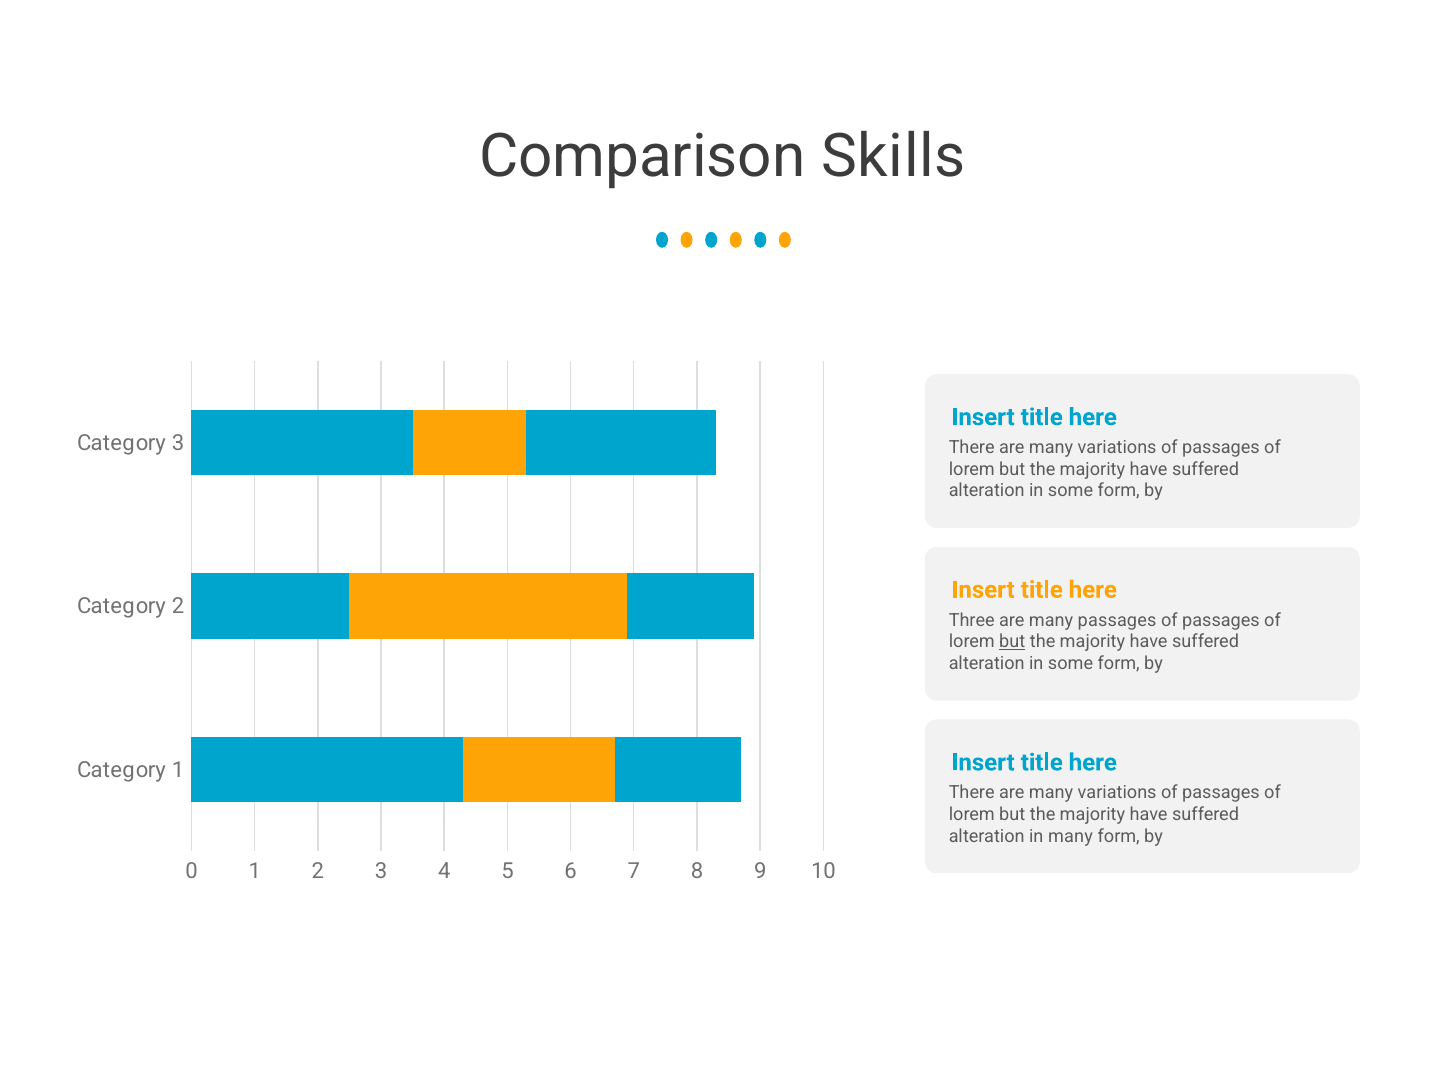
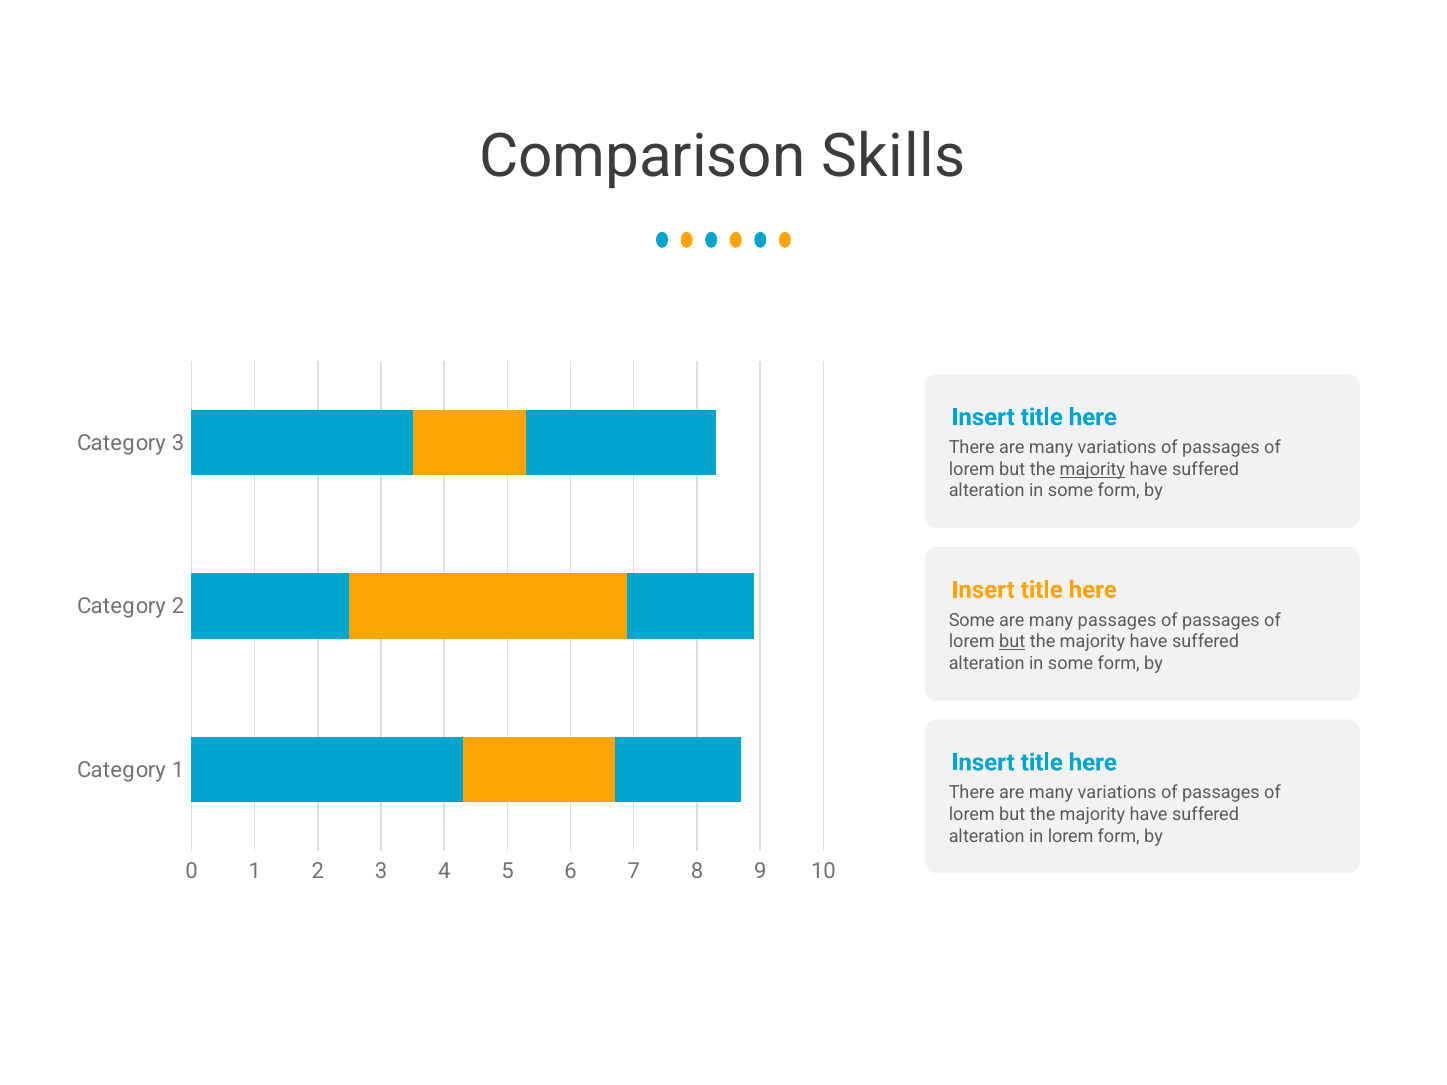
majority underline: none -> present (1092, 469)
Three: Three -> Some (972, 620)
in many: many -> lorem (1071, 837)
